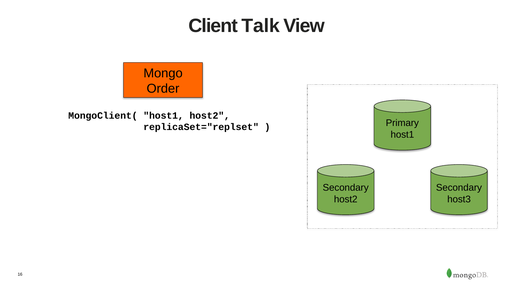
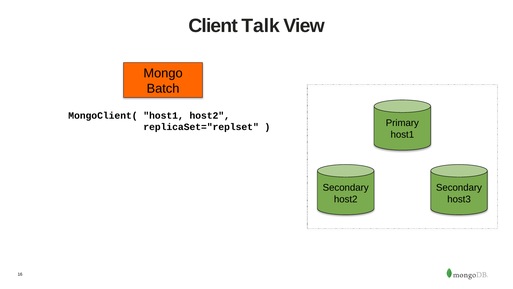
Order: Order -> Batch (163, 88)
